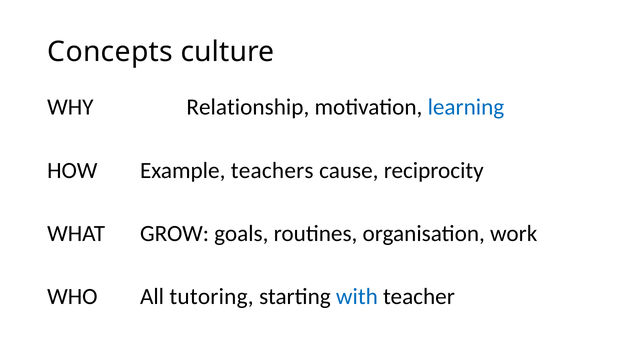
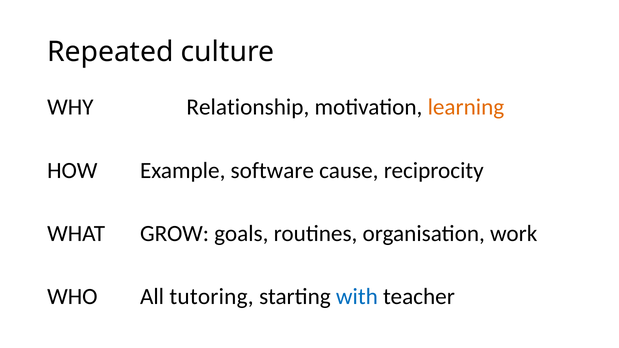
Concepts: Concepts -> Repeated (110, 52)
learning colour: blue -> orange (466, 107)
teachers: teachers -> software (272, 170)
